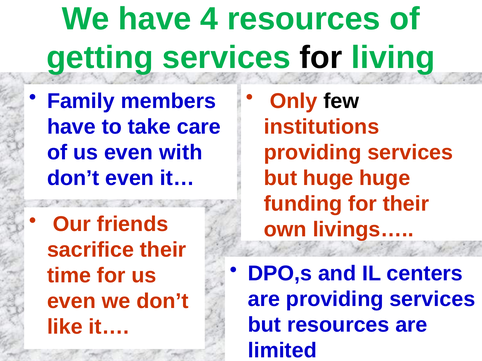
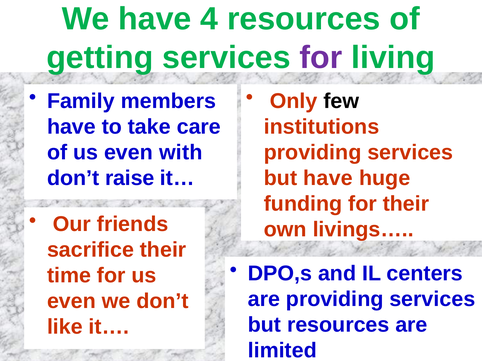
for colour: black -> purple (321, 58)
don’t even: even -> raise (130, 178)
but huge: huge -> have (328, 178)
